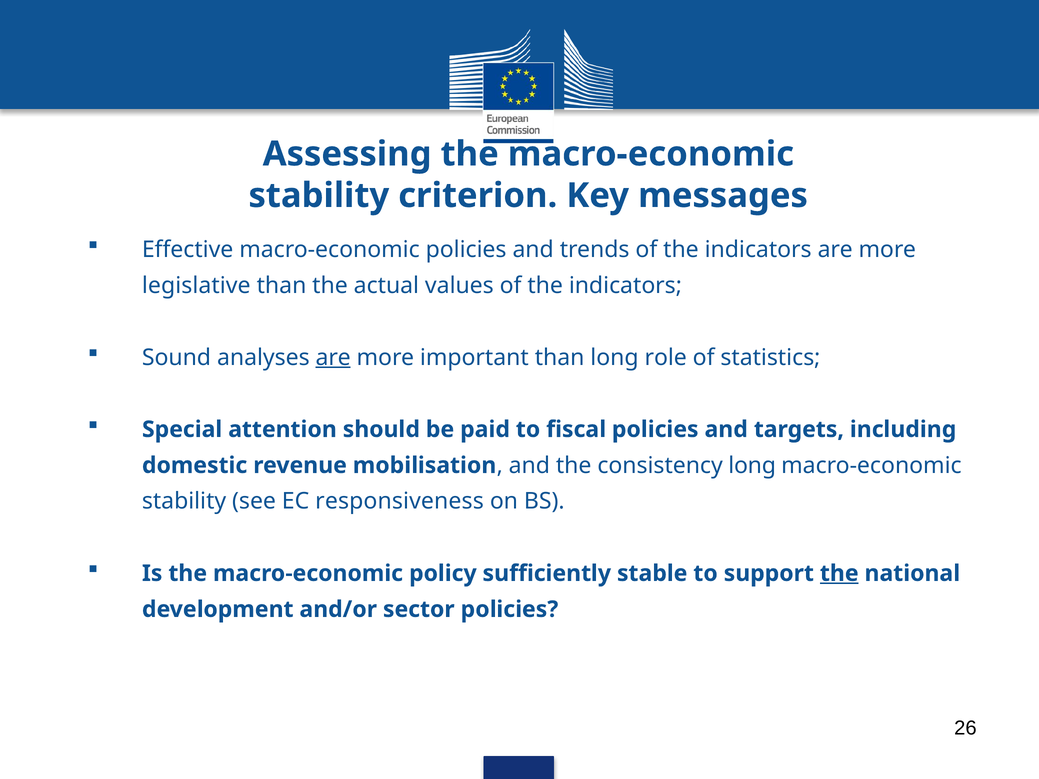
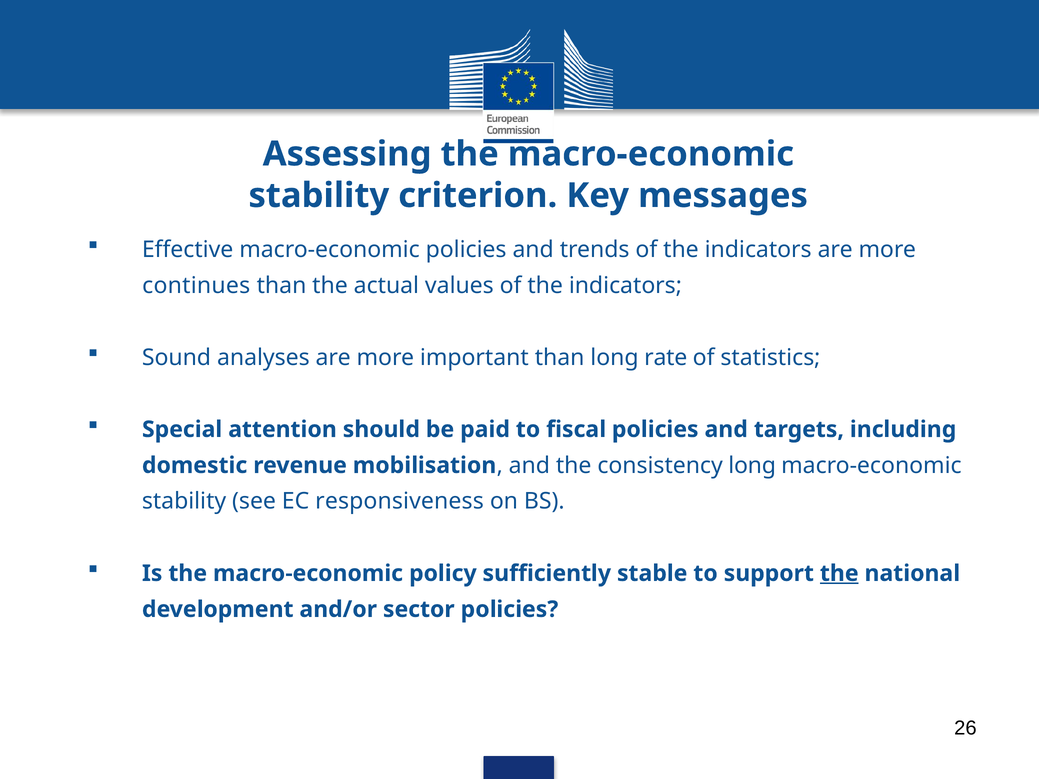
legislative: legislative -> continues (196, 286)
are underline: present -> none (333, 358)
role: role -> rate (666, 358)
